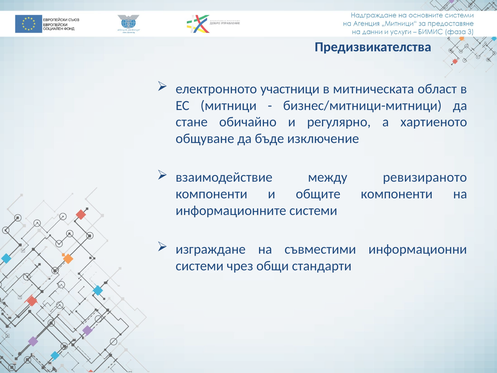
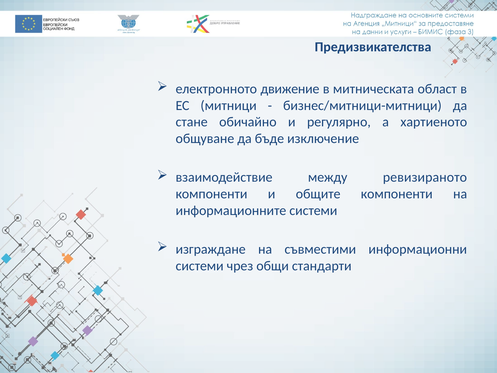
участници: участници -> движение (290, 89)
